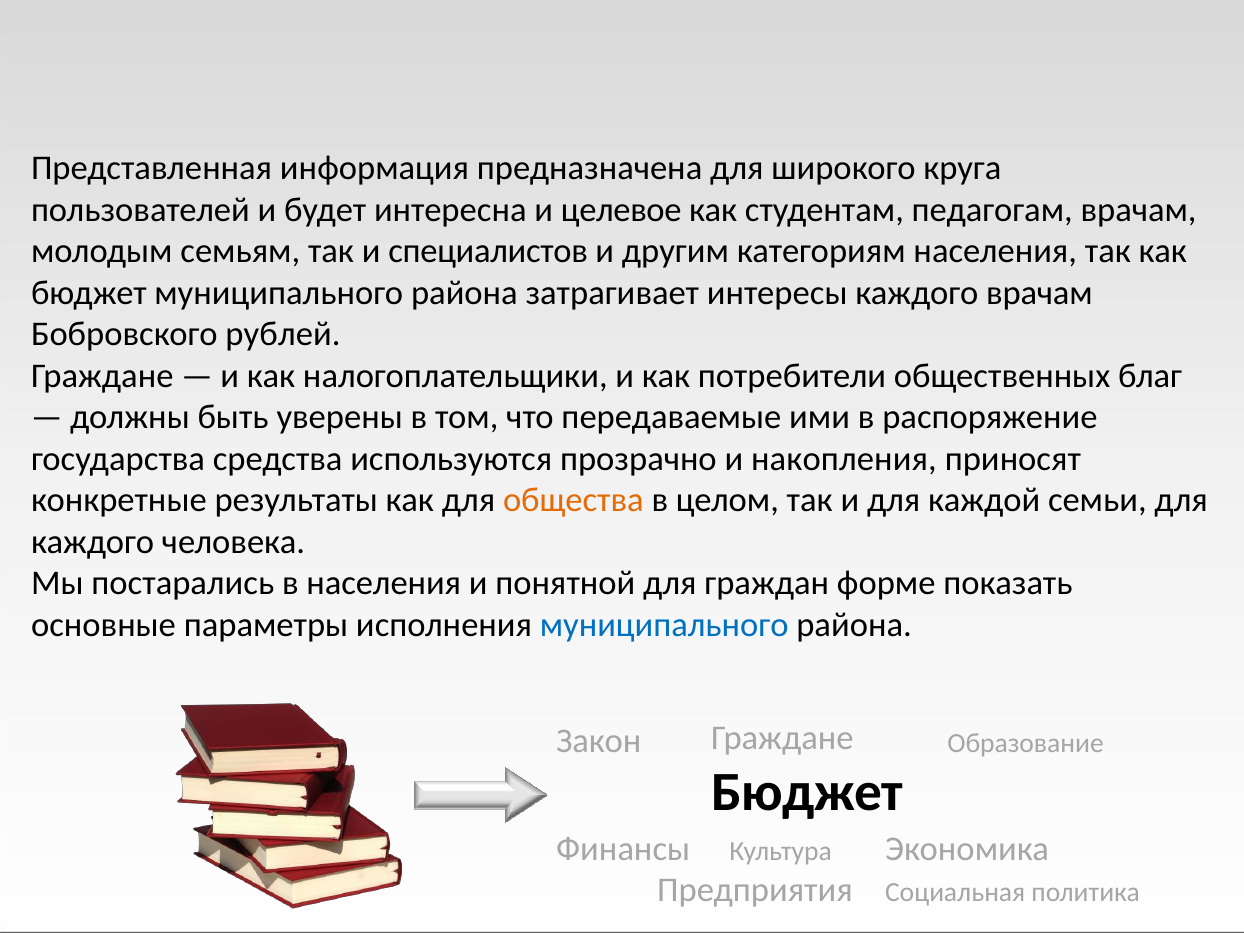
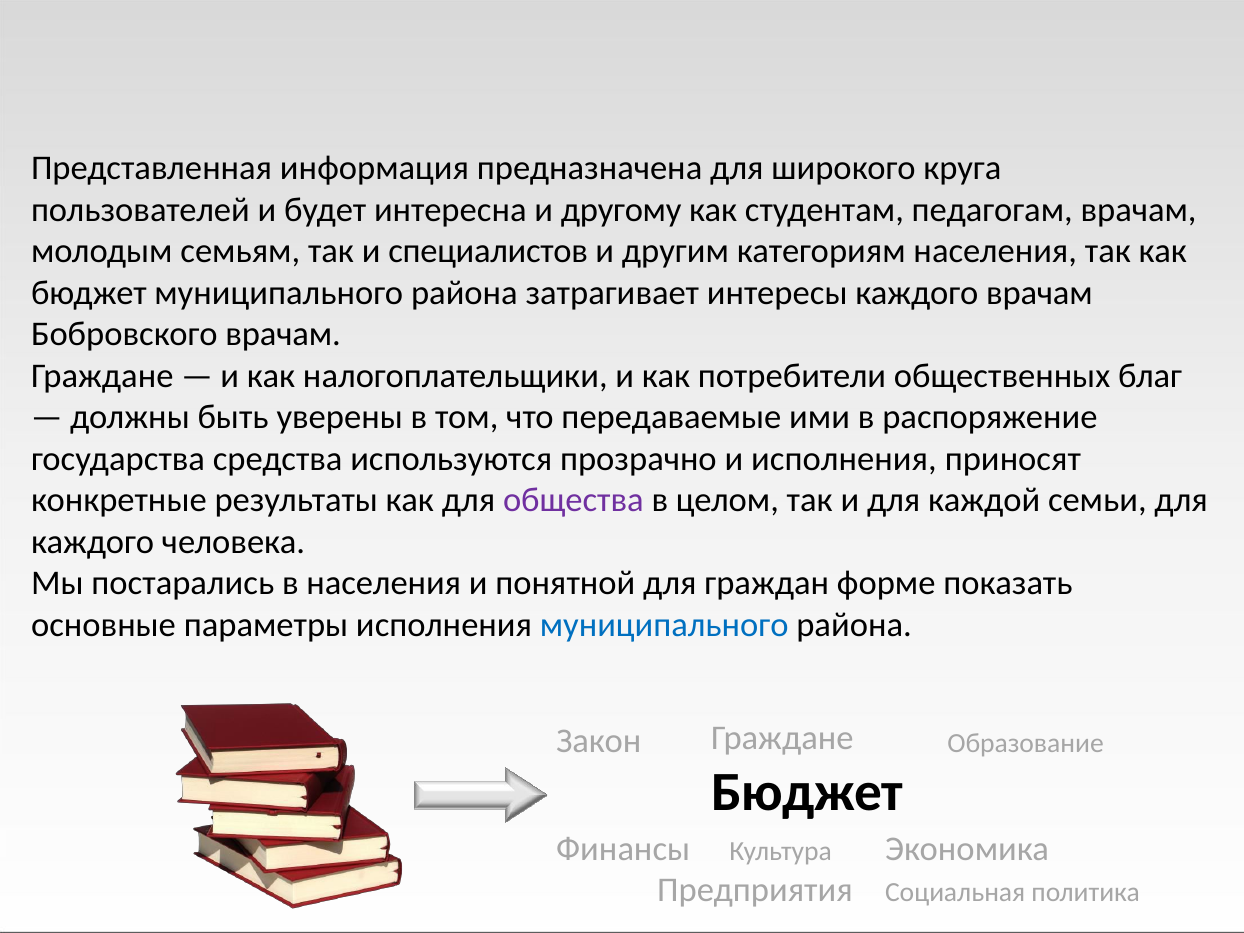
целевое: целевое -> другому (621, 210)
Бобровского рублей: рублей -> врачам (283, 334)
и накопления: накопления -> исполнения (844, 459)
общества colour: orange -> purple (573, 500)
